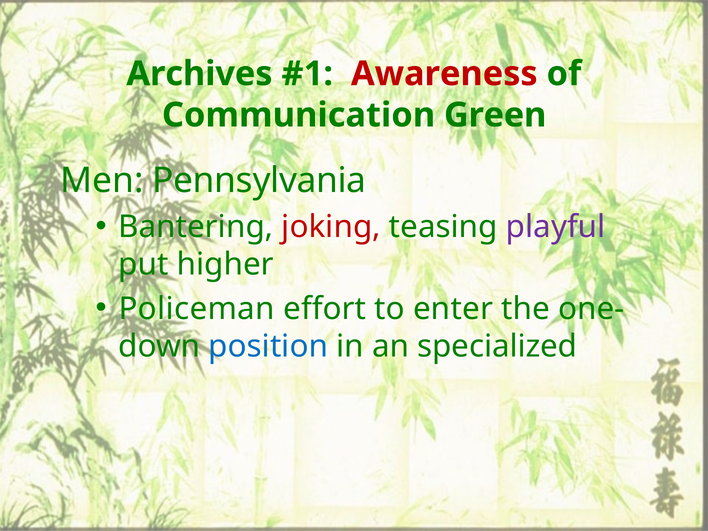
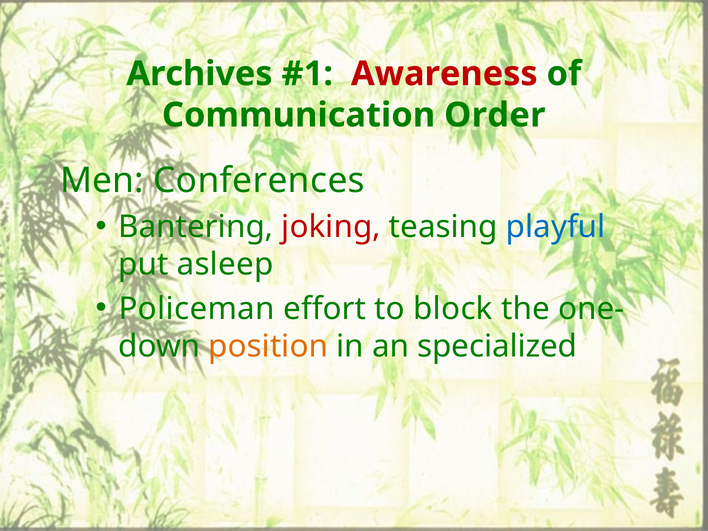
Green: Green -> Order (495, 115)
Pennsylvania: Pennsylvania -> Conferences (259, 181)
playful colour: purple -> blue (556, 227)
higher: higher -> asleep (225, 265)
enter: enter -> block (453, 309)
position colour: blue -> orange (268, 346)
